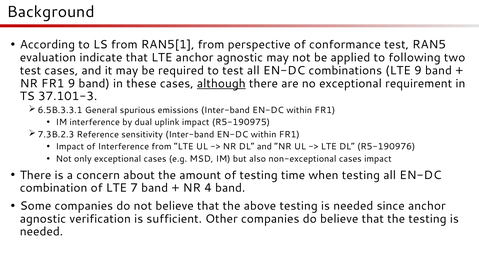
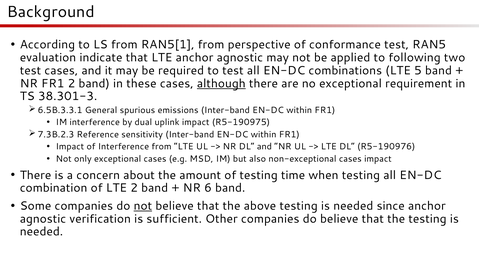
LTE 9: 9 -> 5 (418, 71)
FR1 9: 9 -> 2 (71, 84)
37.101-3: 37.101-3 -> 38.301-3 (68, 96)
LTE 7: 7 -> 2 (134, 188)
4: 4 -> 6 (208, 188)
not underline: none -> present (143, 206)
